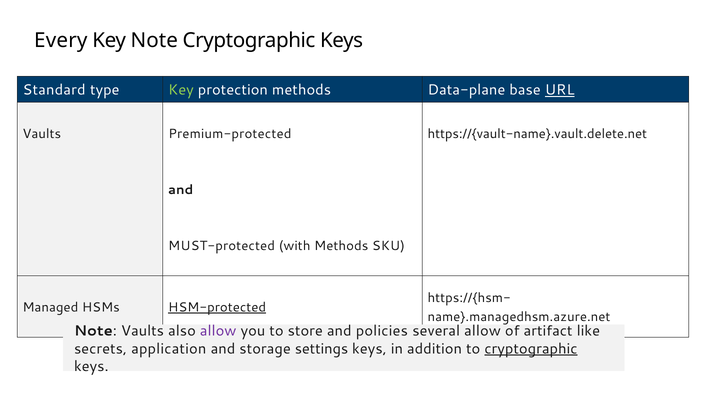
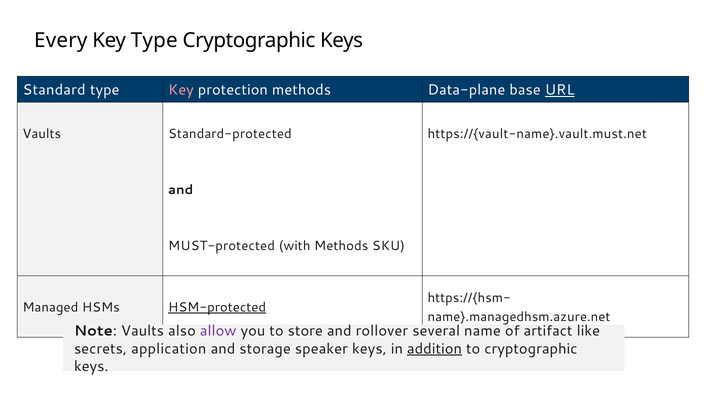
Key Note: Note -> Type (154, 40)
Key colour: light green -> pink (181, 90)
Premium-protected: Premium-protected -> Standard-protected (230, 134)
https://{vault-name}.vault.delete.net: https://{vault-name}.vault.delete.net -> https://{vault-name}.vault.must.net (537, 134)
policies: policies -> rollover (382, 331)
several allow: allow -> name (482, 331)
settings: settings -> speaker (321, 349)
addition underline: none -> present (434, 349)
cryptographic underline: present -> none (531, 349)
